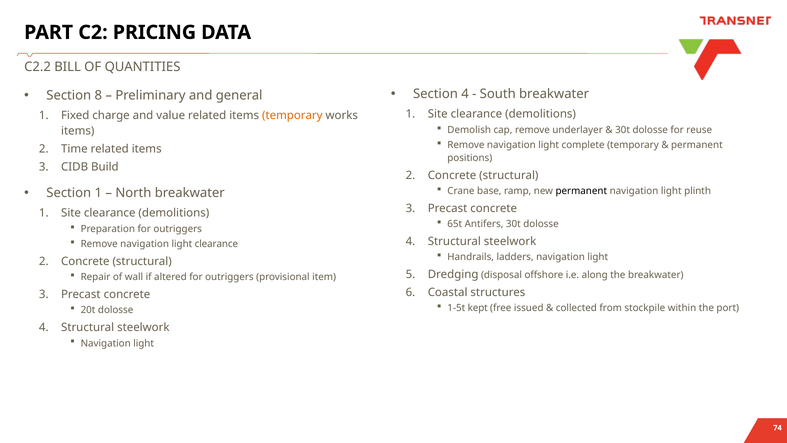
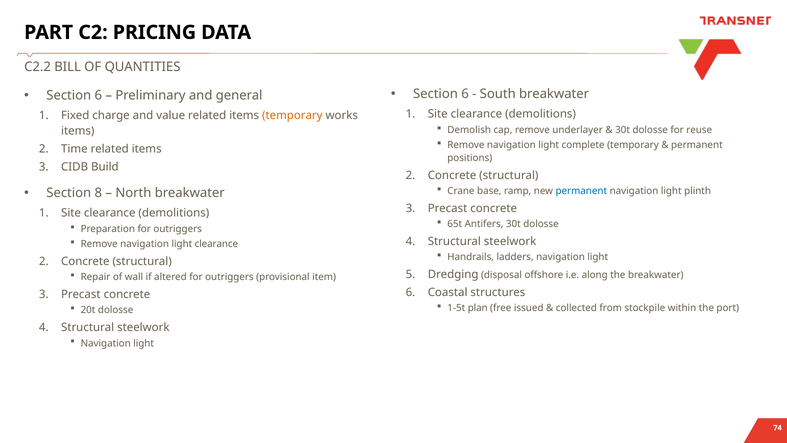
4: 4 -> 6 (465, 94)
8: 8 -> 6 (98, 95)
permanent colour: black -> blue (581, 191)
Section 1: 1 -> 8 (98, 193)
kept: kept -> plan (478, 308)
